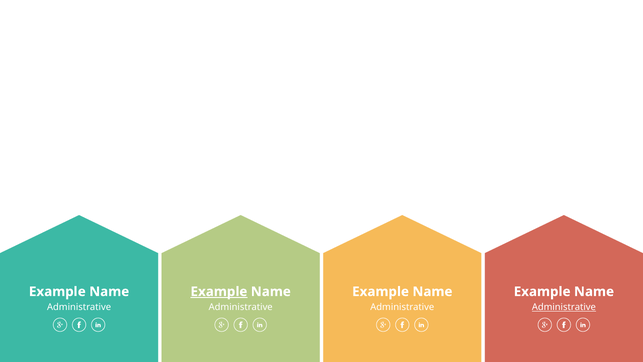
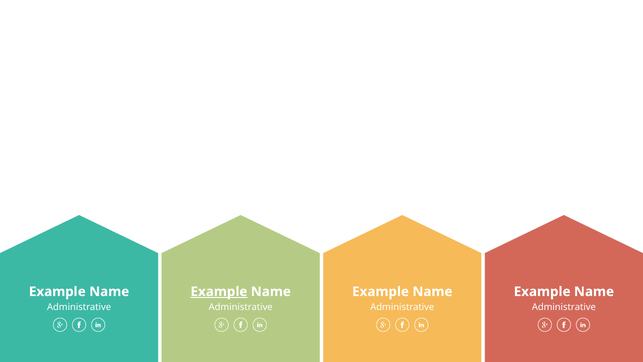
Administrative underline: present -> none (564, 307)
